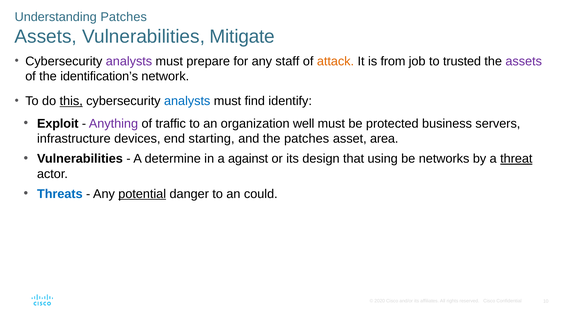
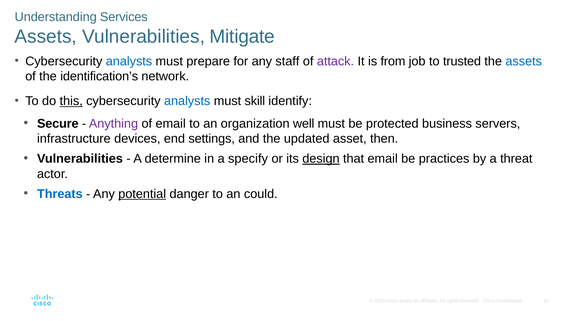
Understanding Patches: Patches -> Services (124, 17)
analysts colour: purple -> blue (129, 61)
attack colour: orange -> purple (335, 61)
assets colour: purple -> blue (524, 61)
find: find -> skill (255, 101)
Exploit: Exploit -> Secure (58, 123)
of traffic: traffic -> email (171, 123)
starting: starting -> settings (212, 139)
the patches: patches -> updated (307, 139)
area: area -> then (384, 139)
against: against -> specify (248, 158)
design underline: none -> present (321, 158)
that using: using -> email (383, 158)
networks: networks -> practices (444, 158)
threat underline: present -> none (516, 158)
